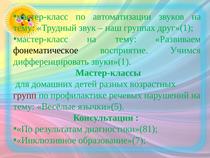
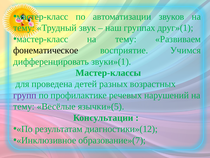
домашних: домашних -> проведена (52, 84)
групп colour: red -> purple (25, 95)
диагностики»(81: диагностики»(81 -> диагностики»(12 (121, 129)
